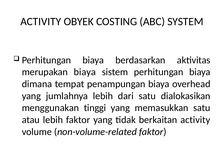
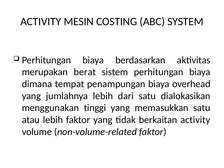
OBYEK: OBYEK -> MESIN (79, 22)
merupakan biaya: biaya -> berat (85, 72)
